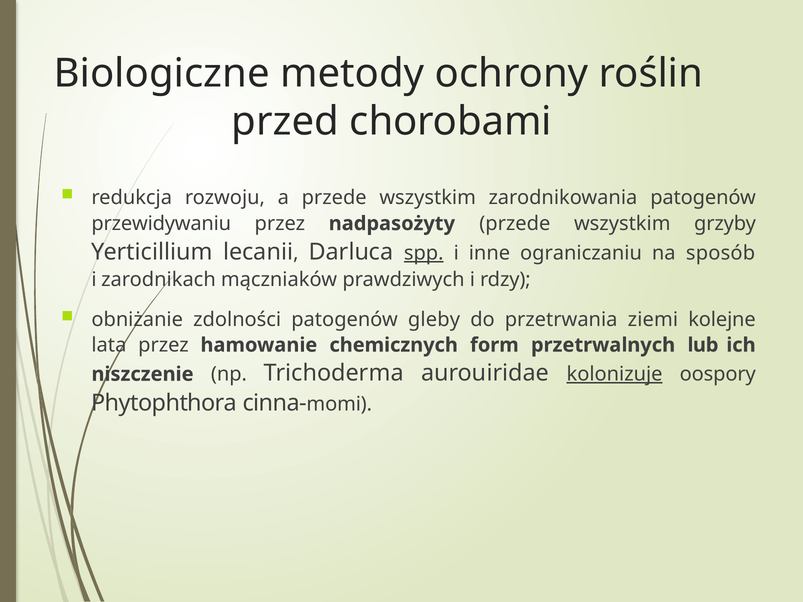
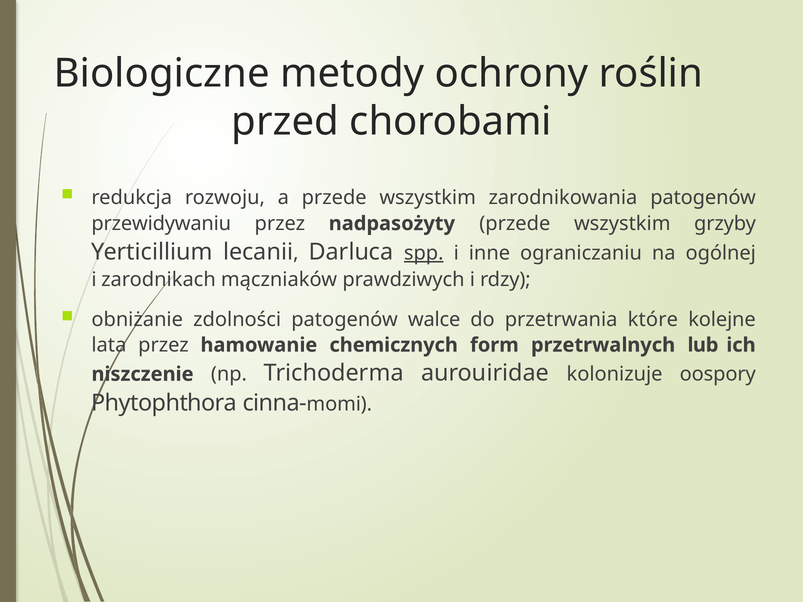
sposób: sposób -> ogólnej (721, 253)
gleby: gleby -> walce (434, 320)
ziemi: ziemi -> które (653, 320)
kolonizuje underline: present -> none (615, 374)
